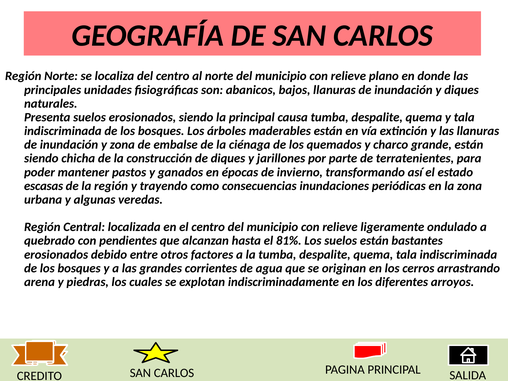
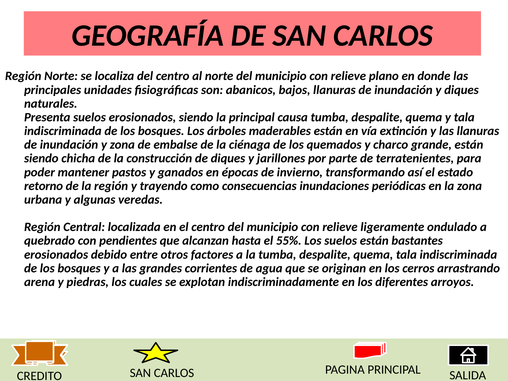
escasas: escasas -> retorno (44, 186)
81%: 81% -> 55% (289, 241)
